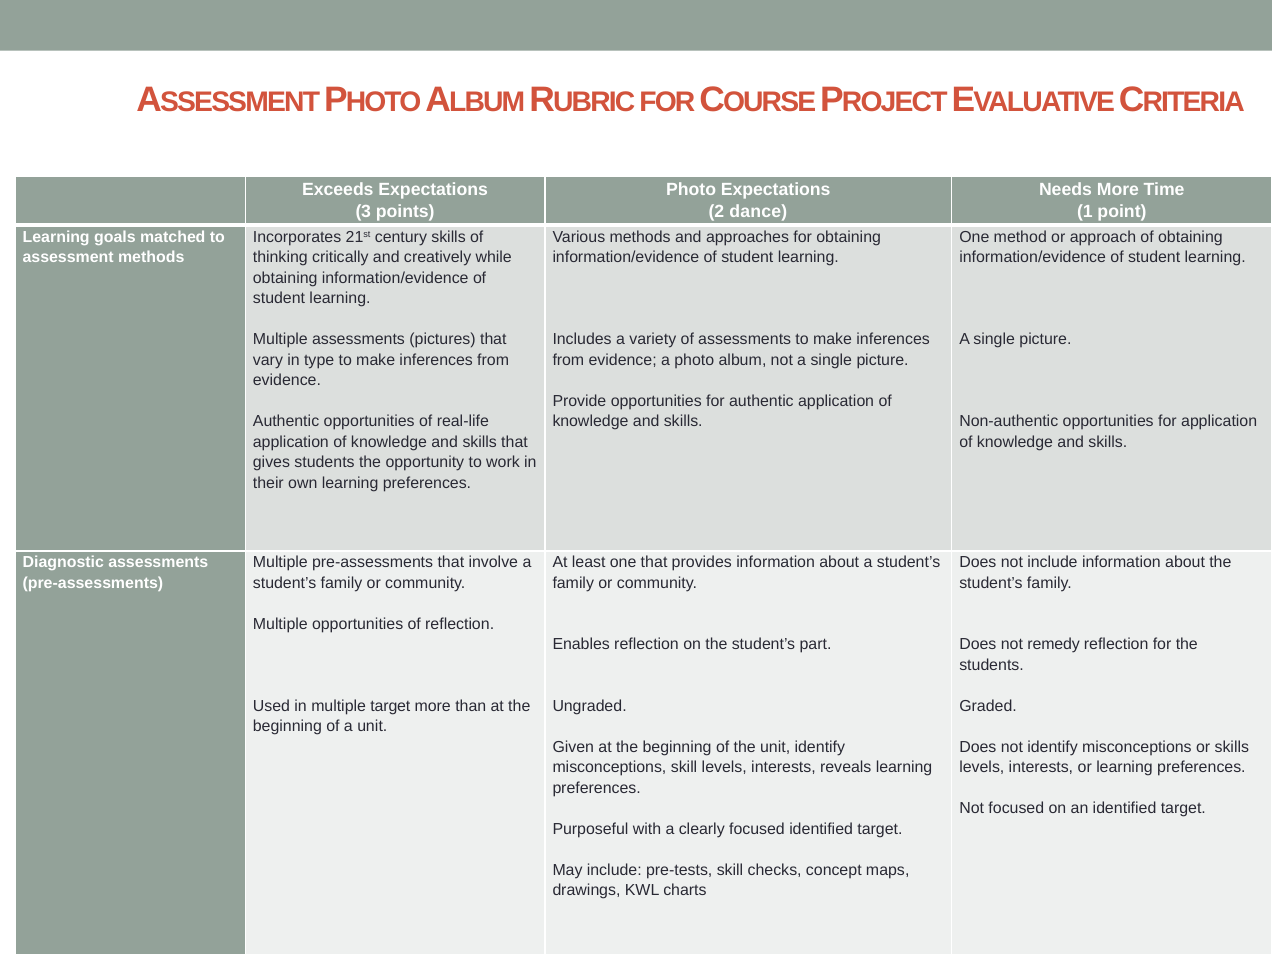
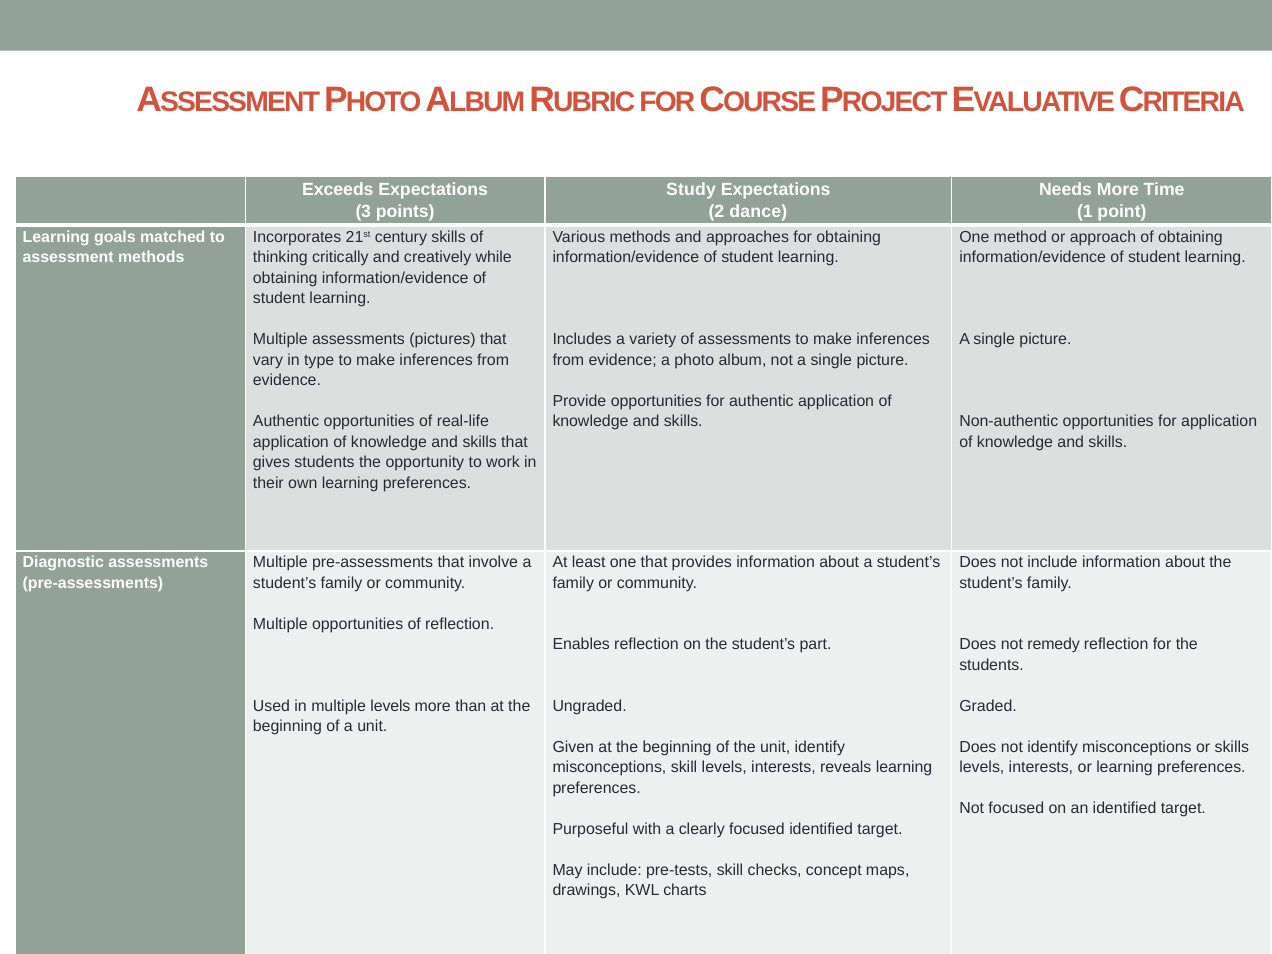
Photo: Photo -> Study (691, 189)
multiple target: target -> levels (390, 706)
